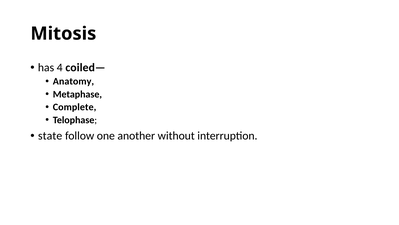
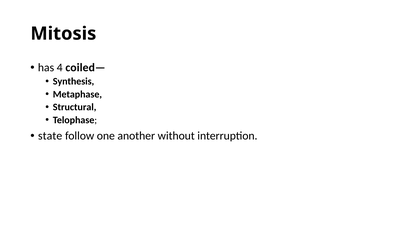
Anatomy: Anatomy -> Synthesis (73, 81)
Complete: Complete -> Structural (75, 107)
